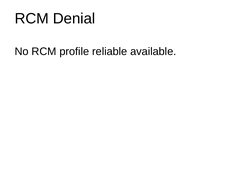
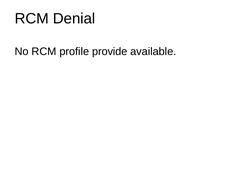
reliable: reliable -> provide (110, 51)
